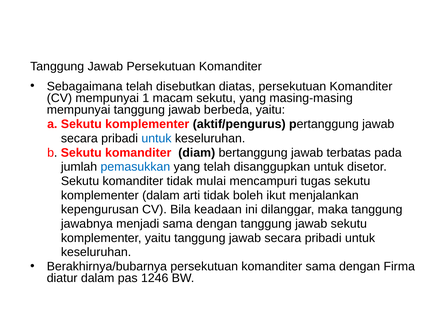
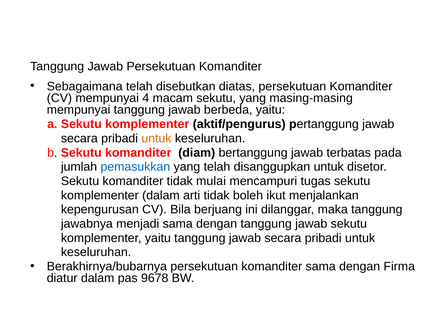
1: 1 -> 4 (146, 98)
untuk colour: blue -> orange (157, 139)
keadaan: keadaan -> berjuang (218, 210)
1246: 1246 -> 9678 (155, 279)
